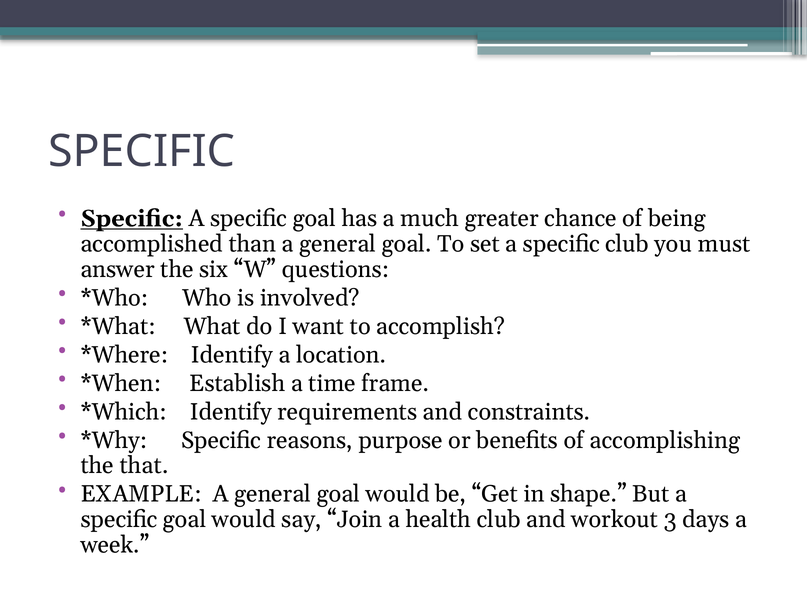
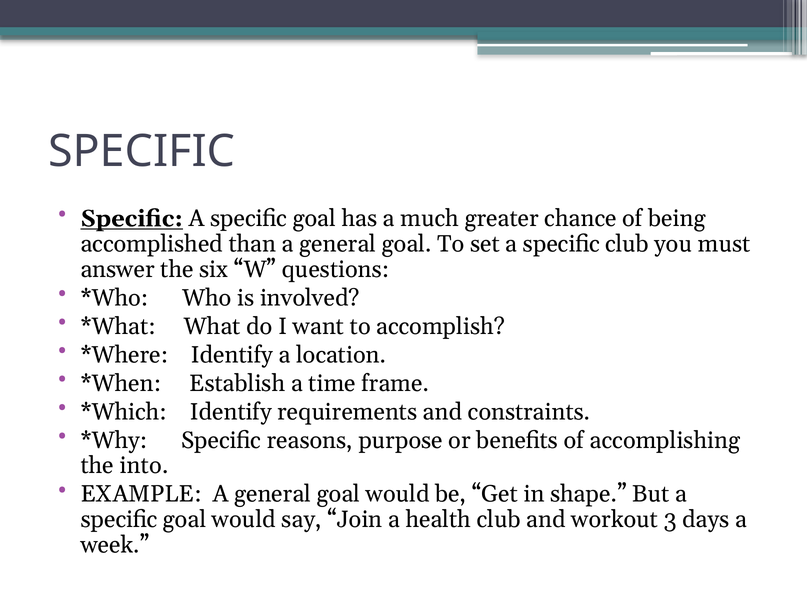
that: that -> into (144, 465)
